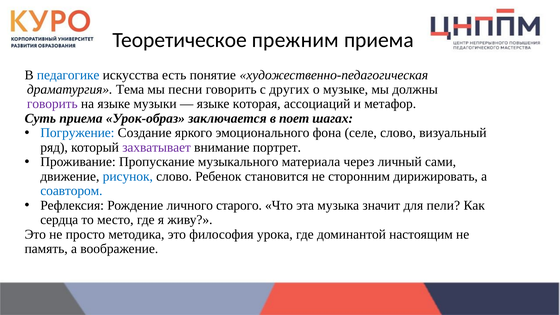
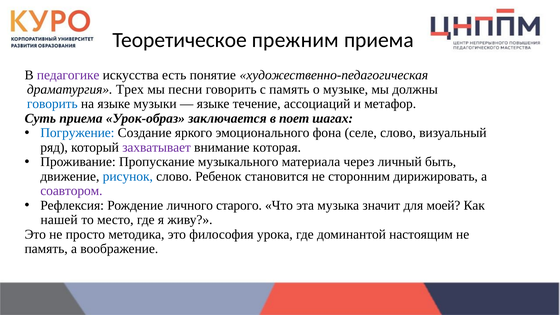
педагогике colour: blue -> purple (68, 75)
Тема: Тема -> Трех (130, 89)
с других: других -> память (289, 89)
говорить colour: purple -> blue (52, 104)
которая: которая -> течение (257, 104)
портрет: портрет -> которая (277, 147)
сами: сами -> быть (441, 162)
соавтором colour: blue -> purple (71, 191)
пели: пели -> моей (443, 205)
сердца: сердца -> нашей (59, 220)
